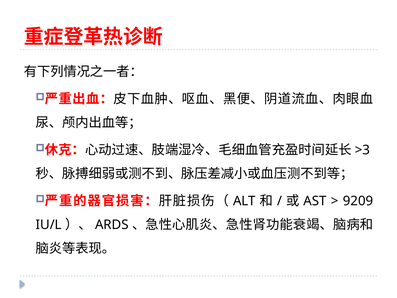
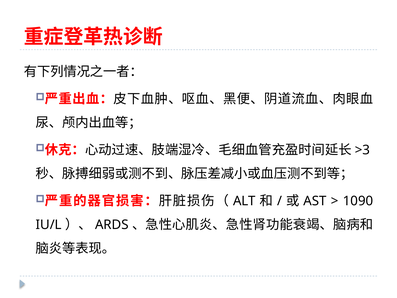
9209: 9209 -> 1090 (358, 201)
